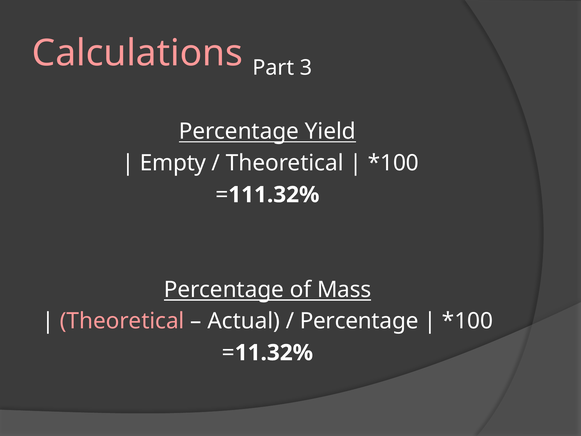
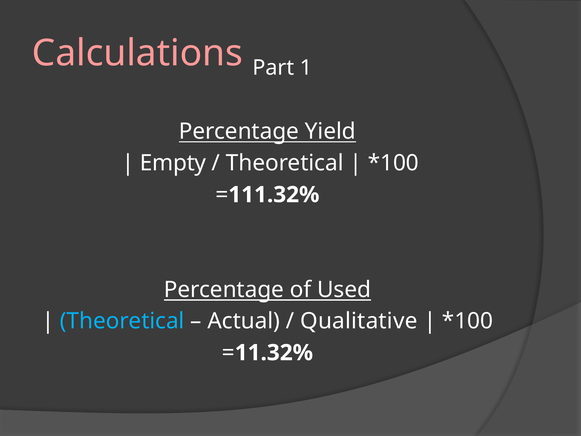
3: 3 -> 1 (306, 68)
Mass: Mass -> Used (344, 289)
Theoretical colour: pink -> light blue (122, 321)
Percentage: Percentage -> Qualitative (359, 321)
